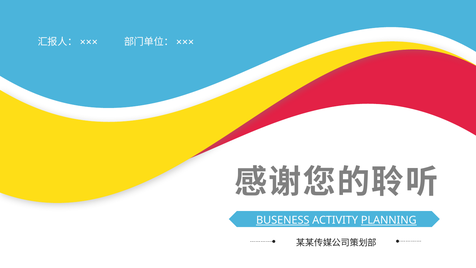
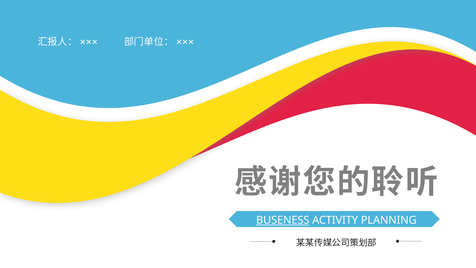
PLANNING underline: present -> none (389, 220)
